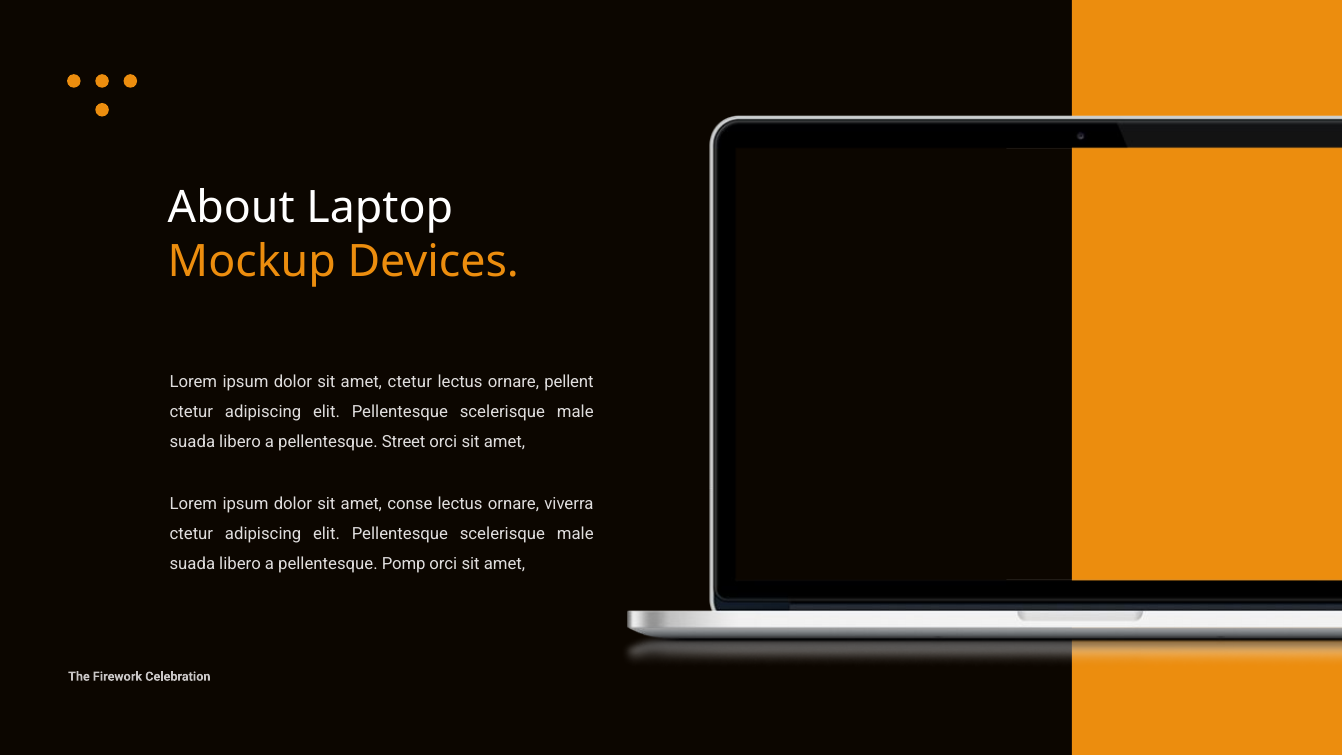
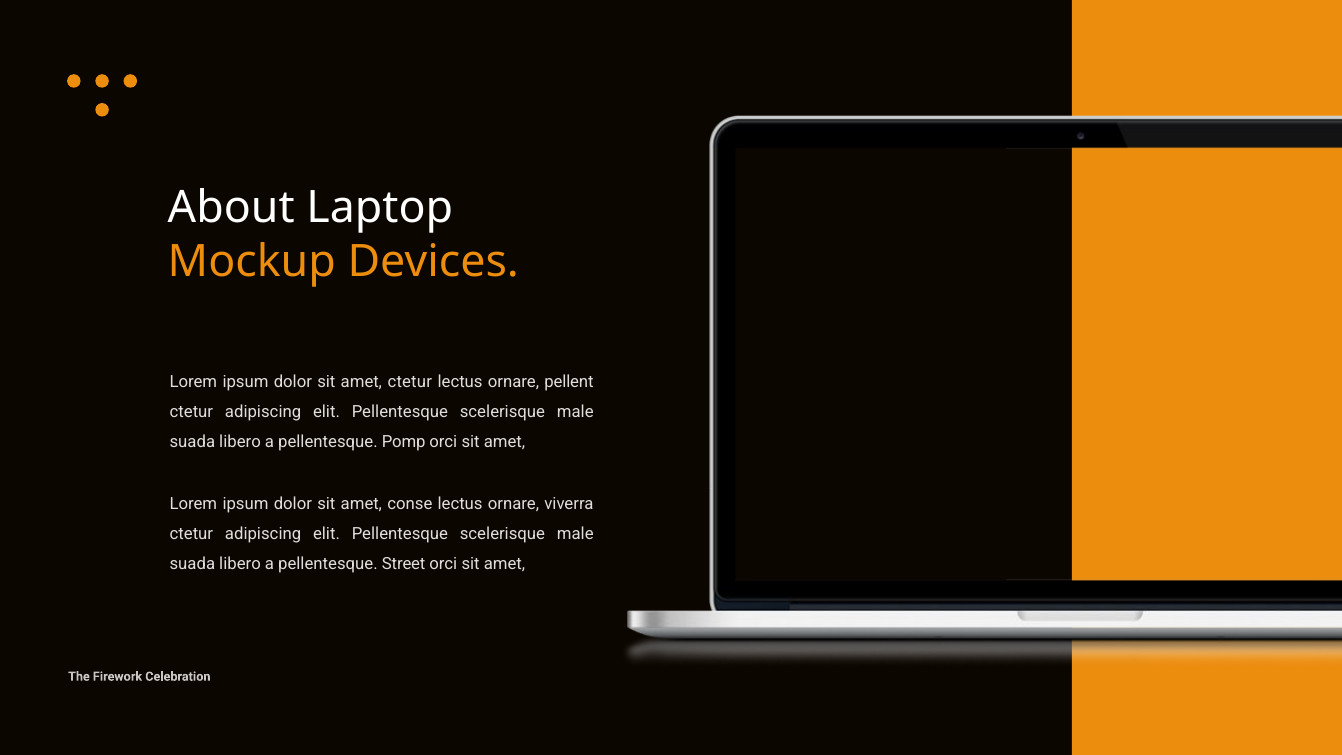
Street: Street -> Pomp (404, 442)
Pomp: Pomp -> Street (404, 564)
